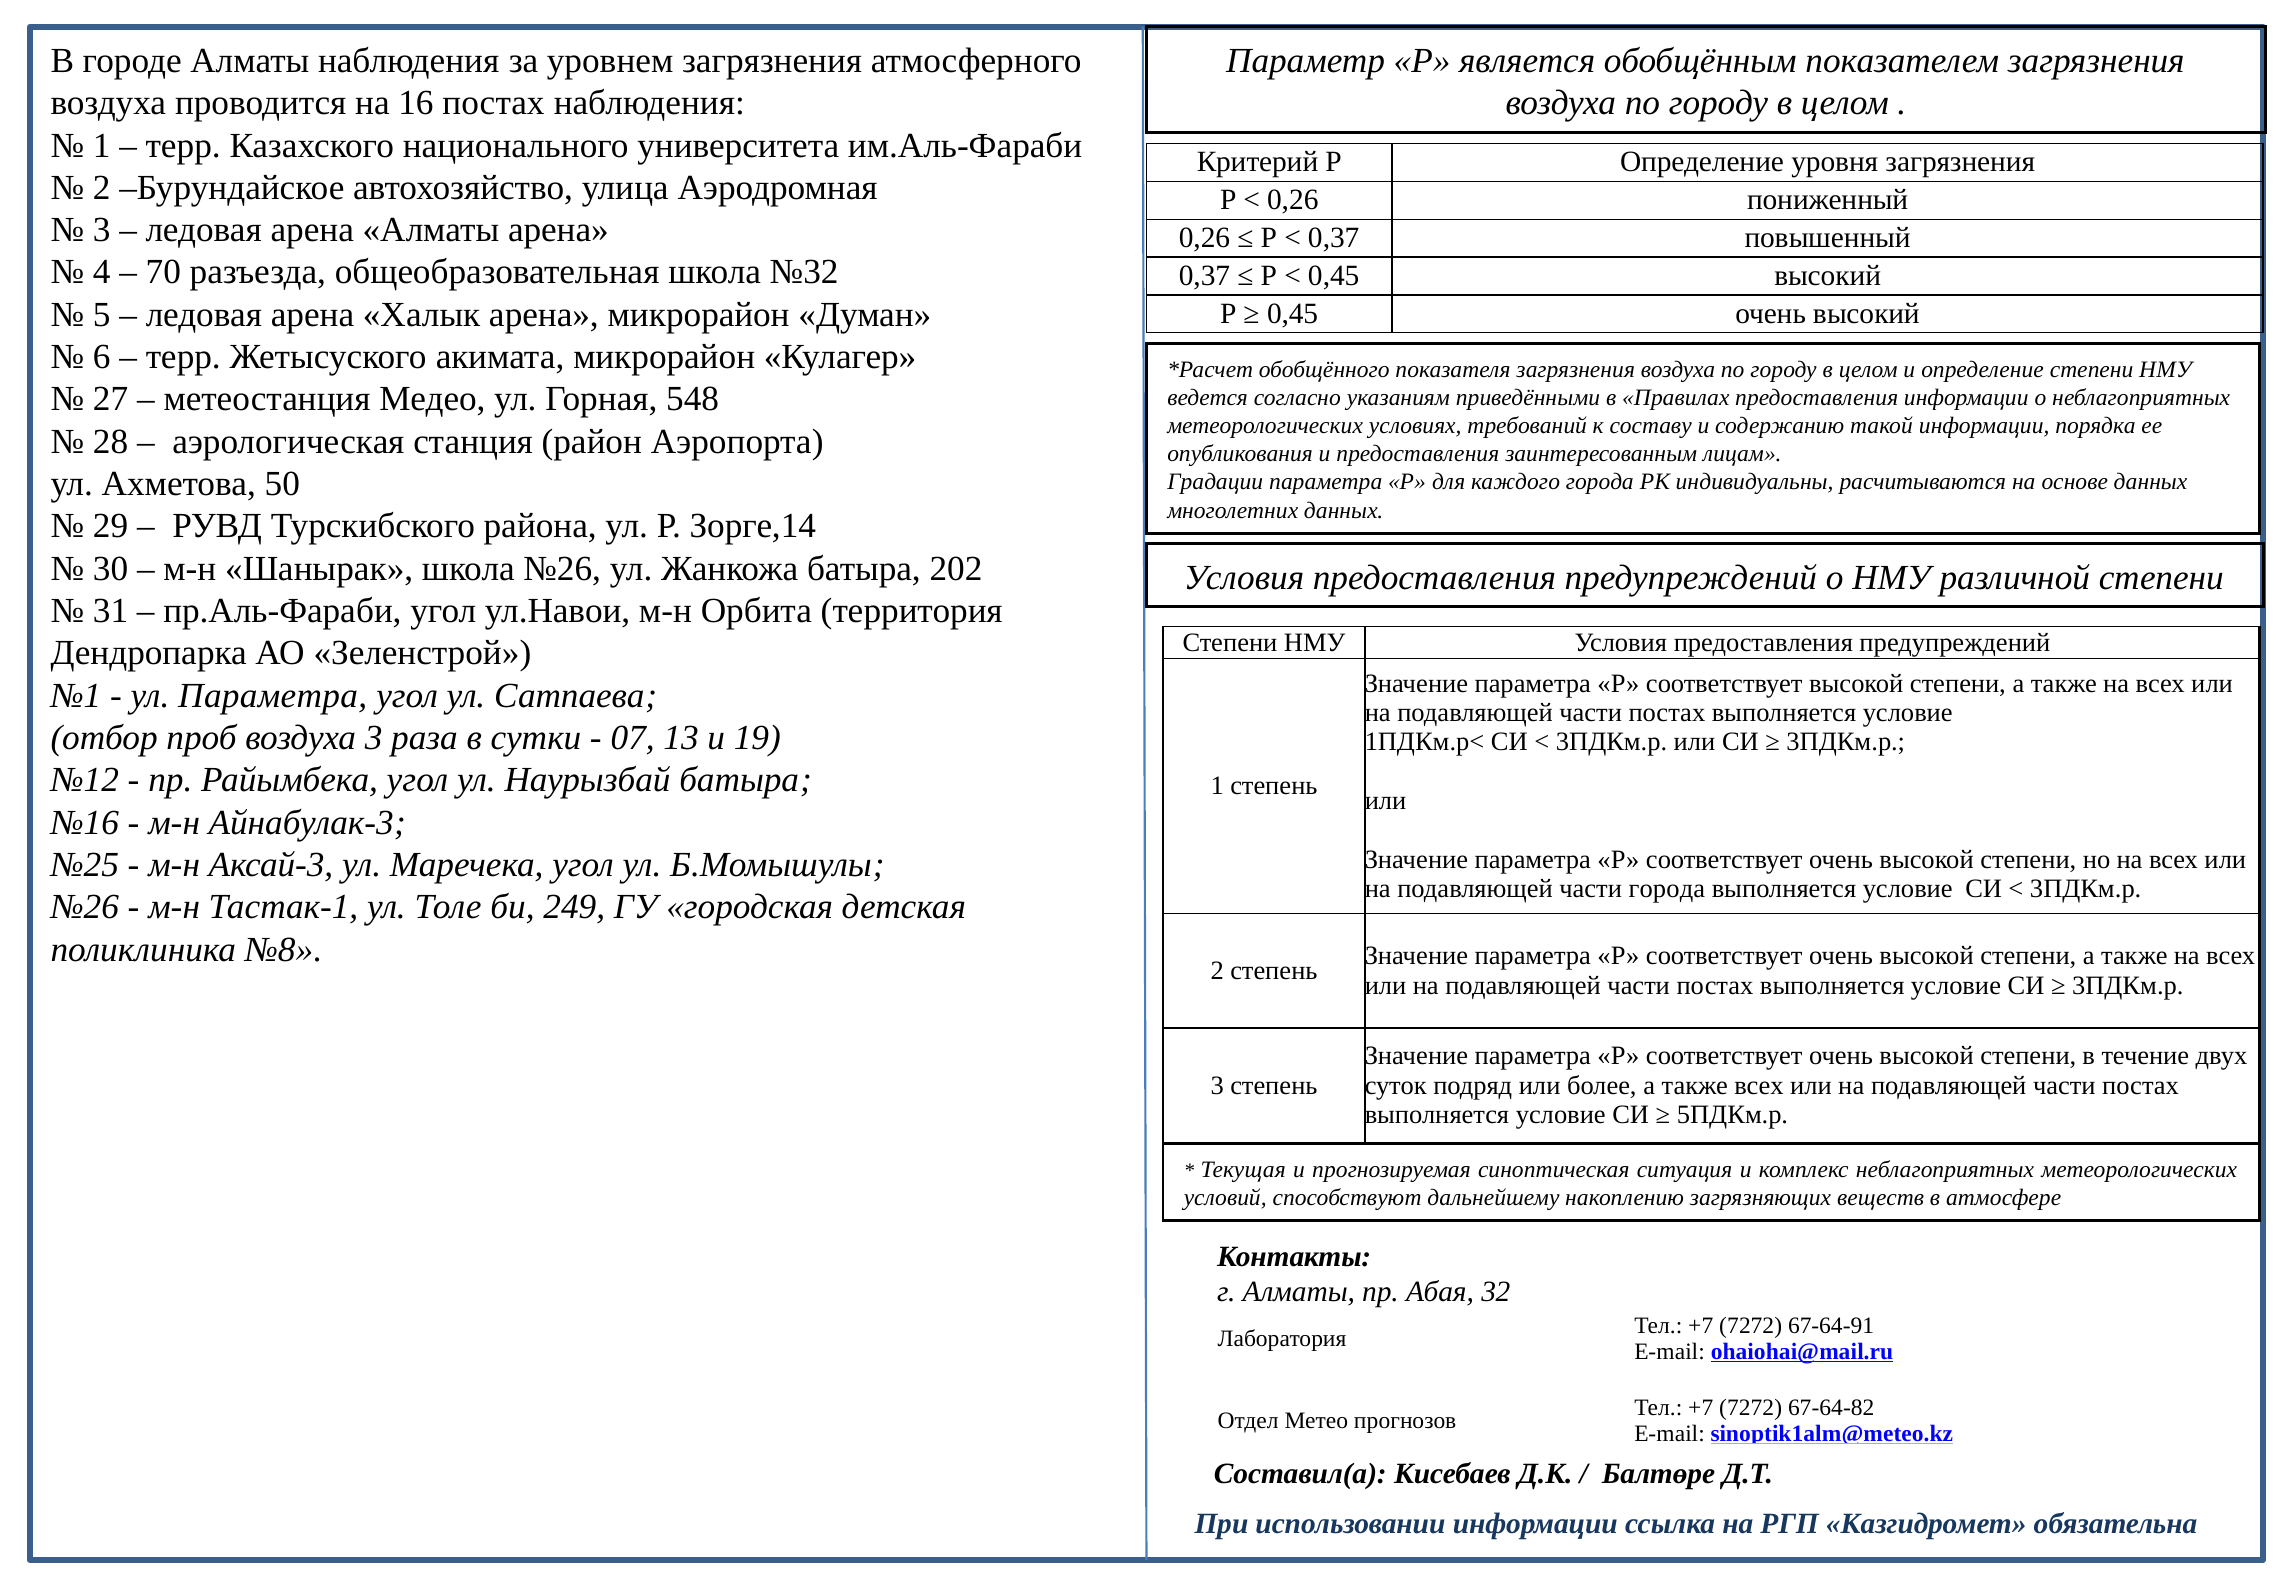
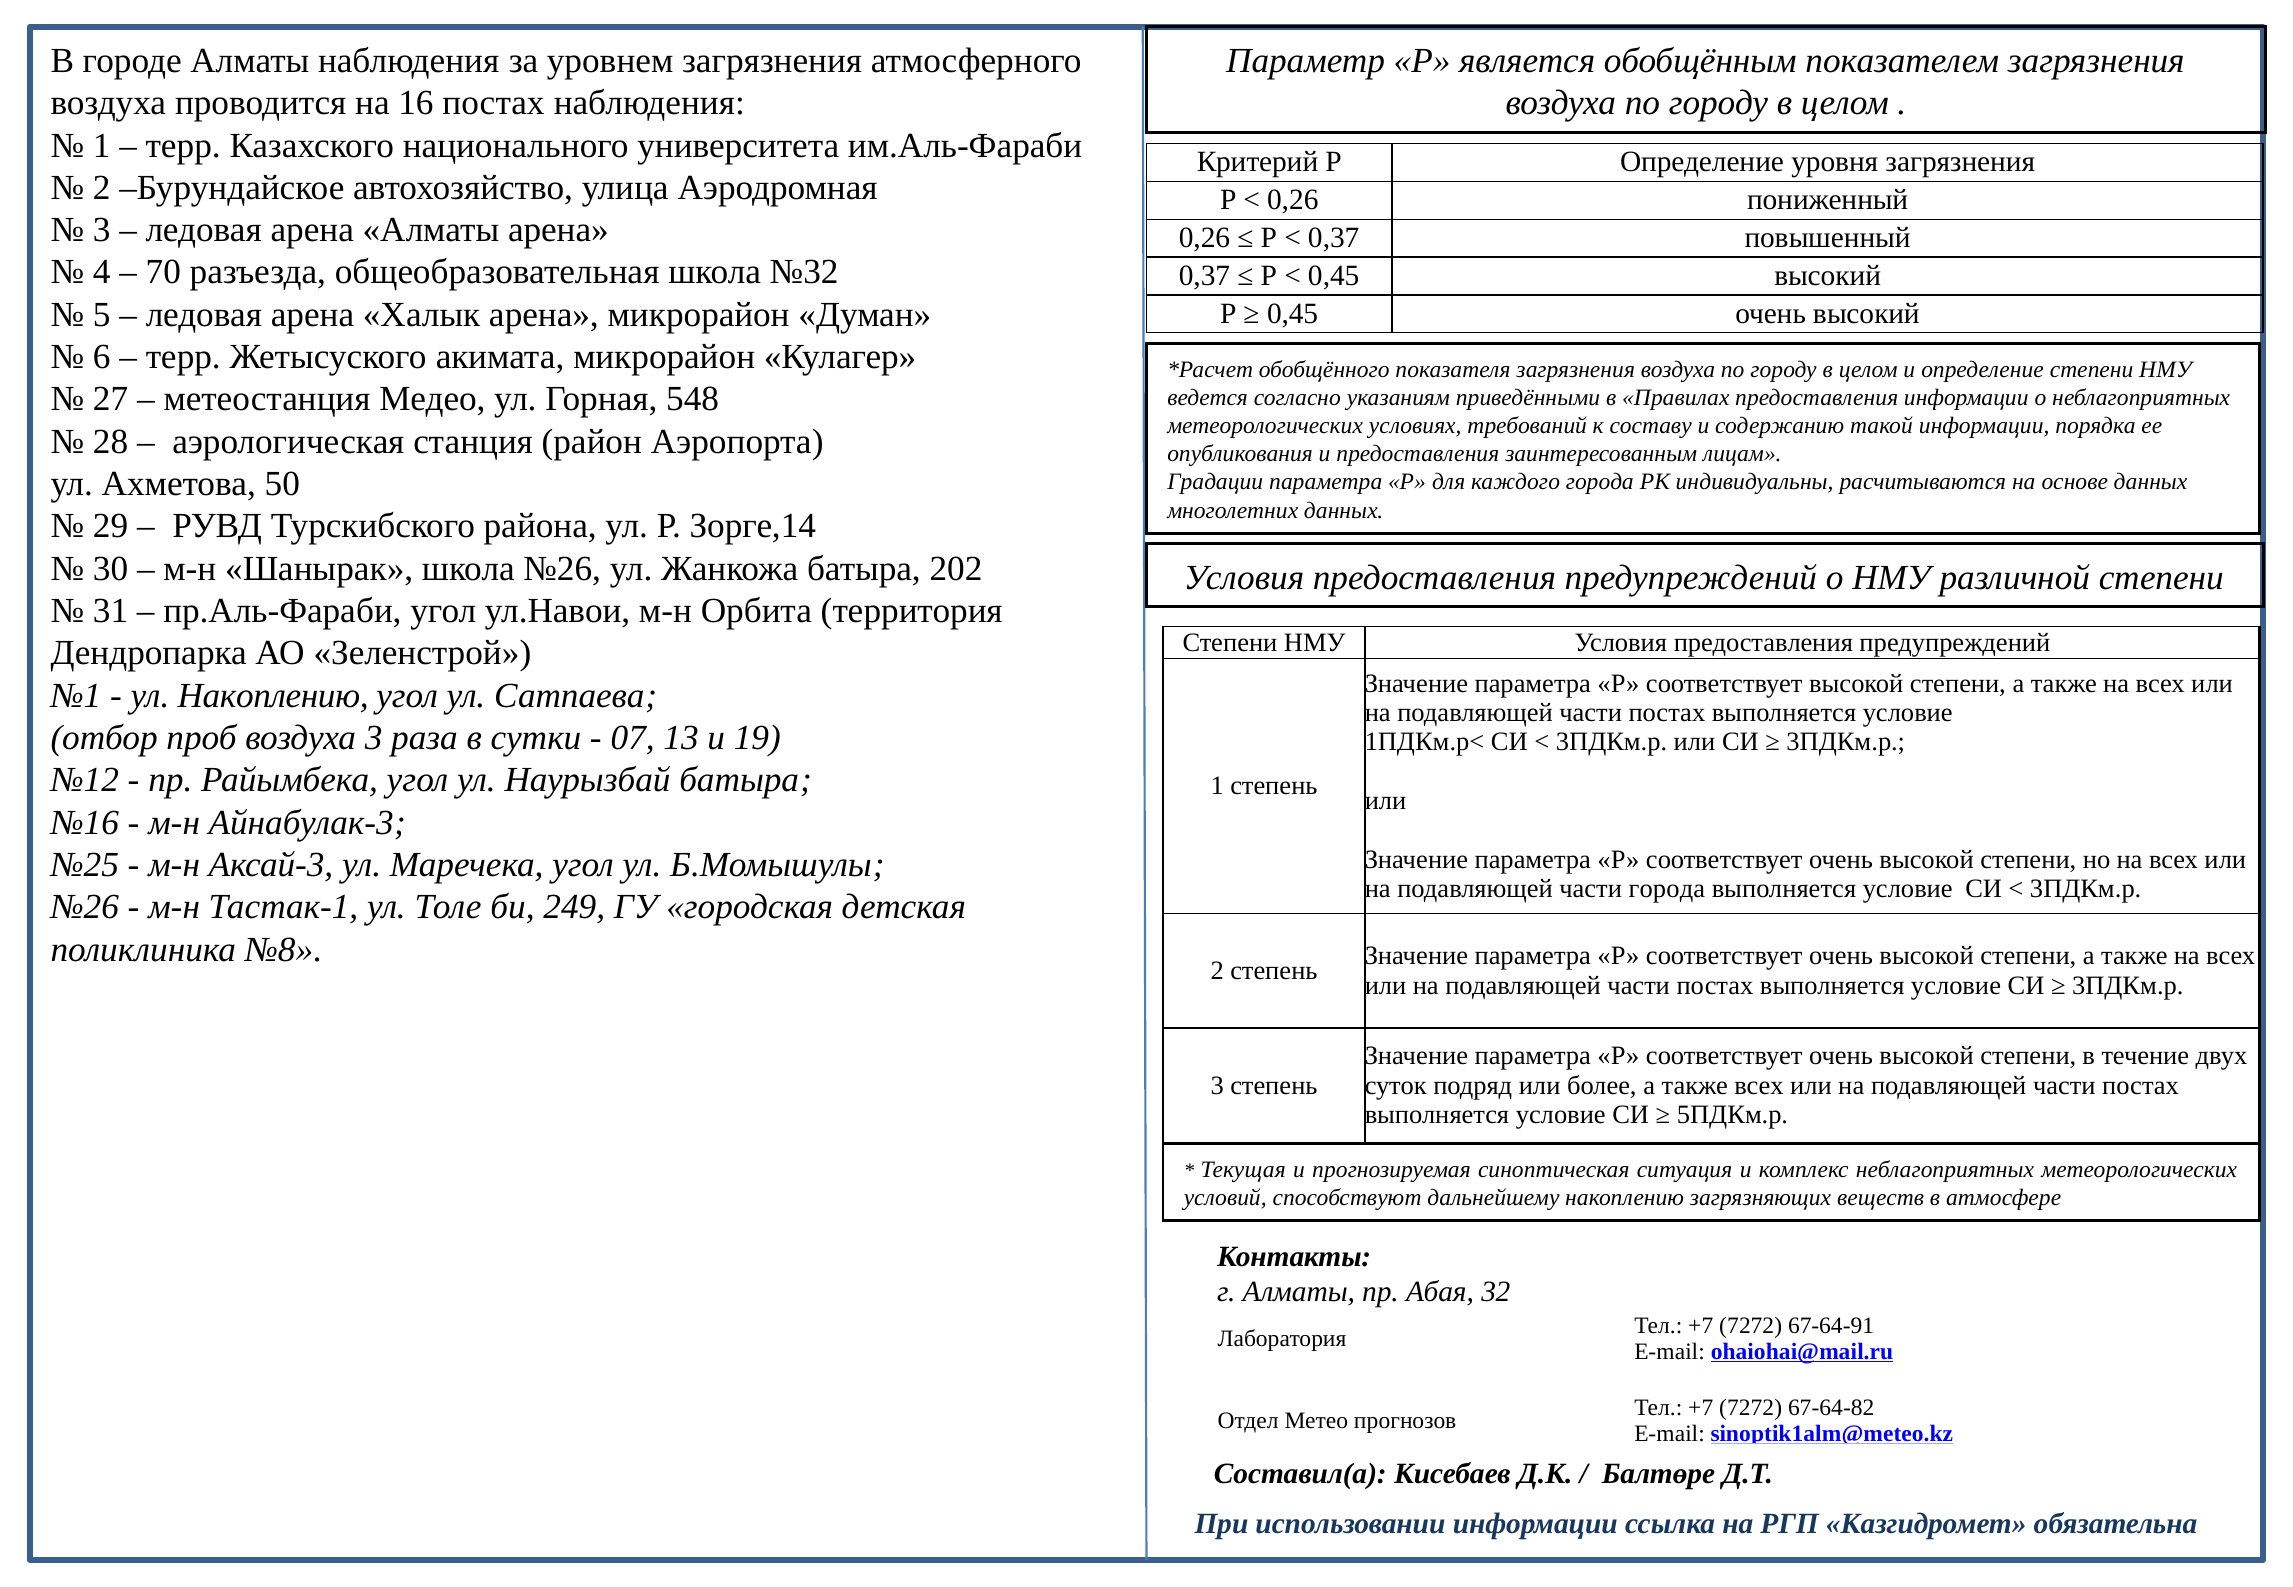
ул Параметра: Параметра -> Накоплению (273, 696)
